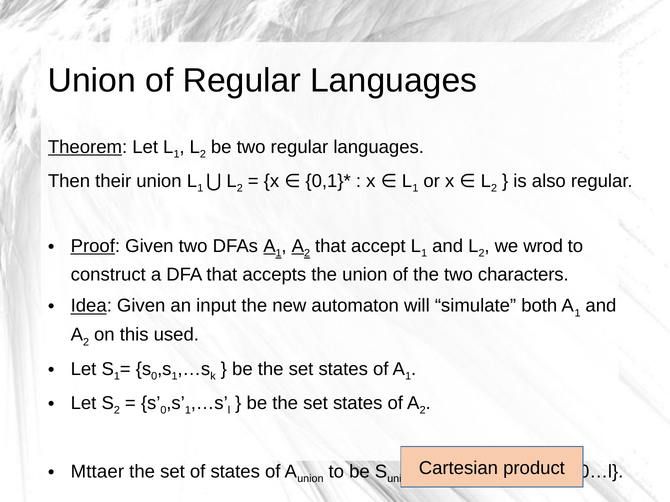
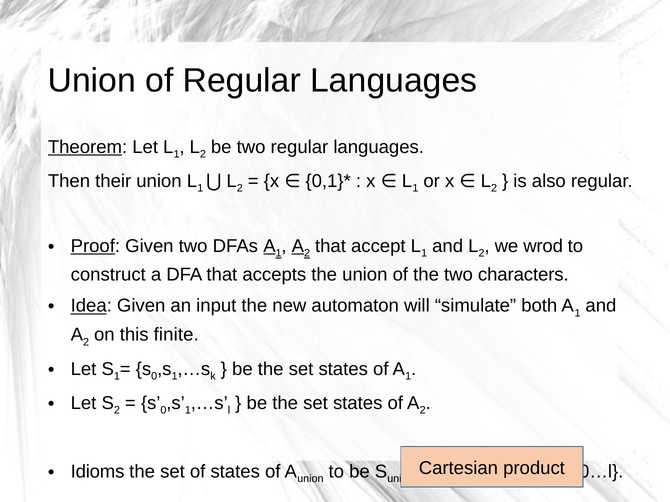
used: used -> finite (176, 335)
Mttaer: Mttaer -> Idioms (98, 472)
